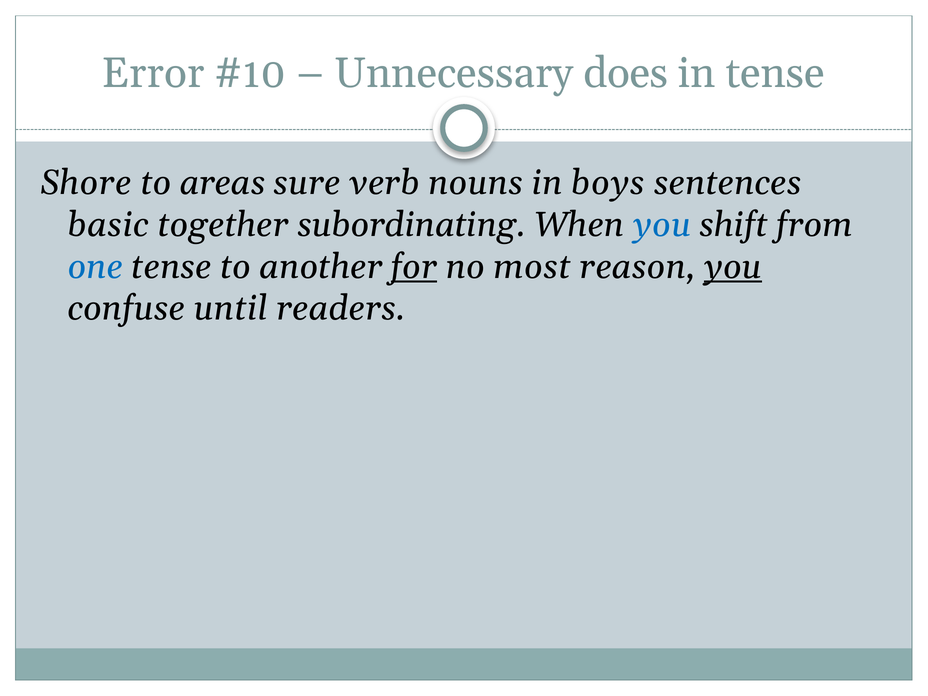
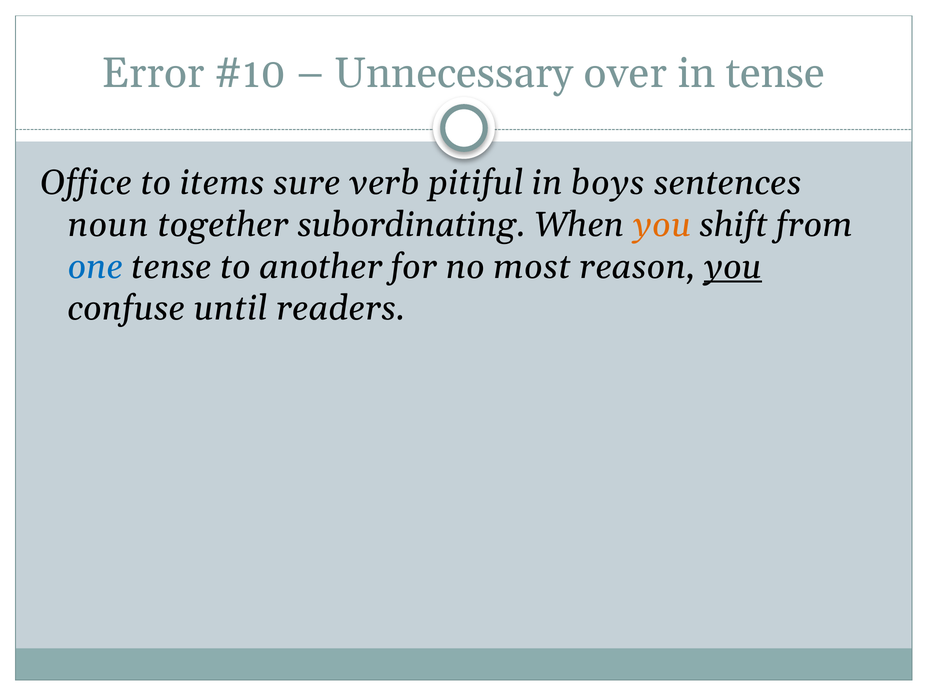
does: does -> over (625, 73)
Shore: Shore -> Office (86, 183)
areas: areas -> items (222, 183)
nouns: nouns -> pitiful (476, 183)
basic: basic -> noun (108, 225)
you colour: blue -> orange (662, 225)
for underline: present -> none (414, 267)
